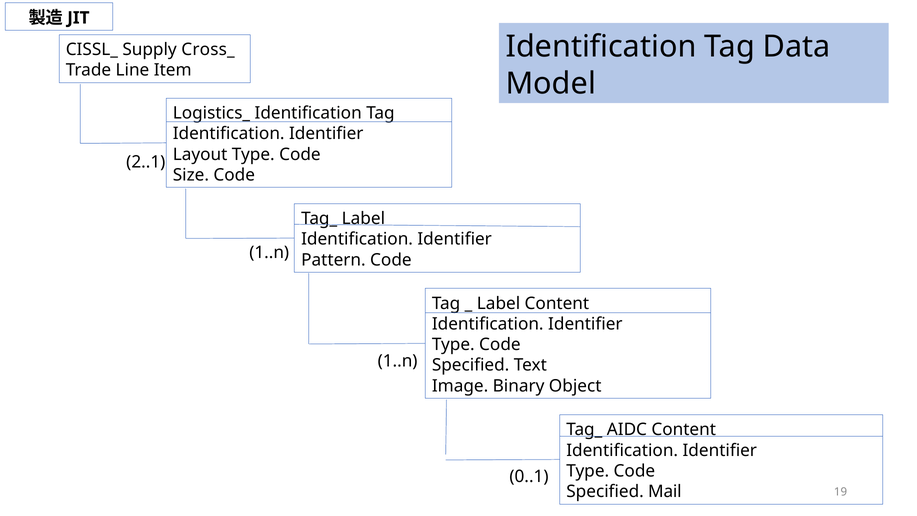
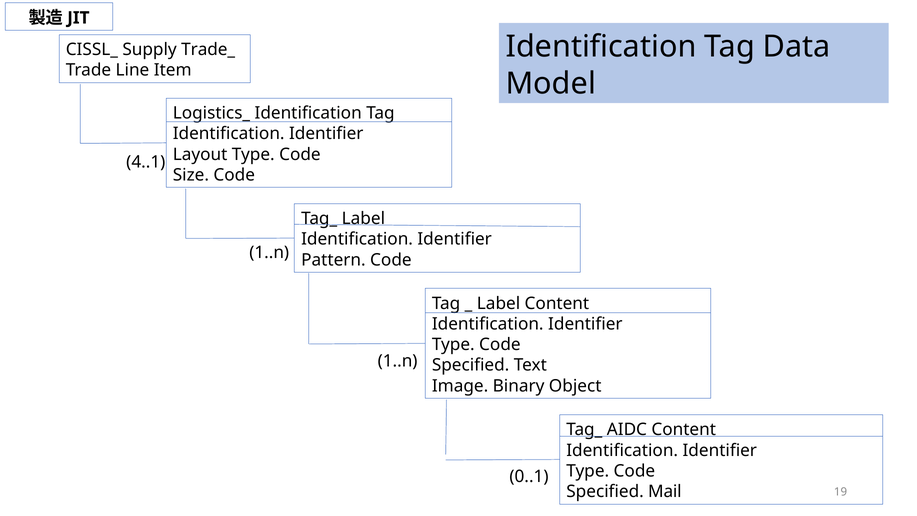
Cross_: Cross_ -> Trade_ (208, 50)
2..1: 2..1 -> 4..1 (146, 162)
